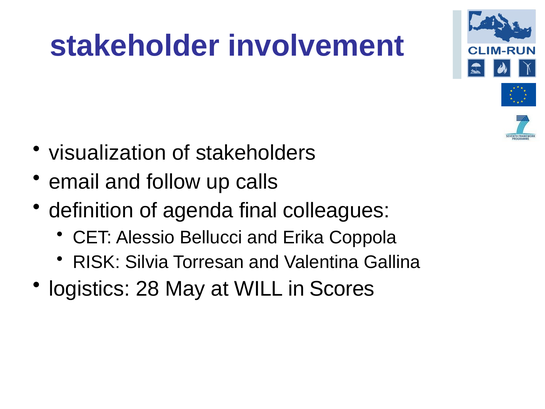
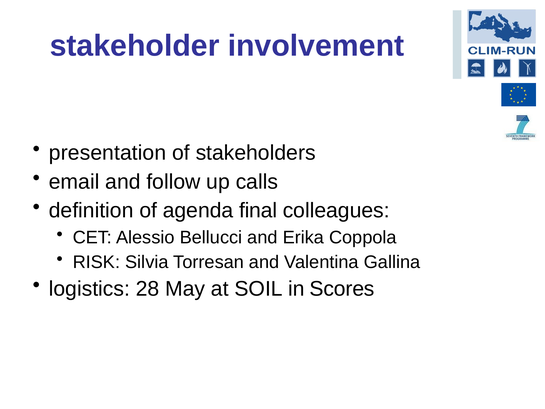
visualization: visualization -> presentation (108, 153)
WILL: WILL -> SOIL (259, 289)
